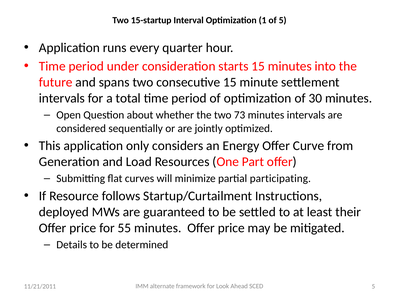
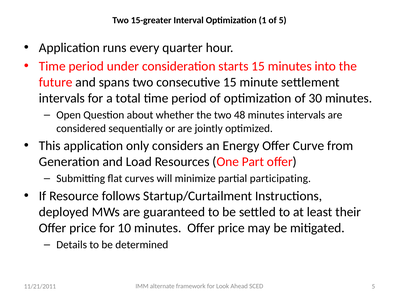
15-startup: 15-startup -> 15-greater (151, 20)
73: 73 -> 48 (240, 115)
55: 55 -> 10 (124, 227)
